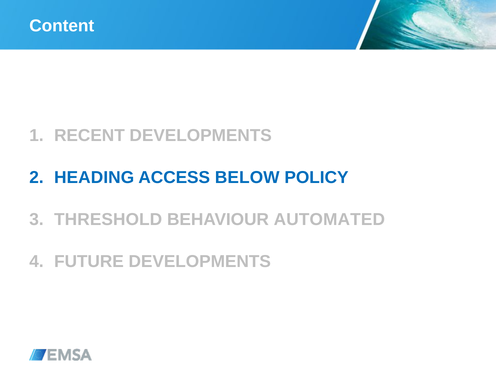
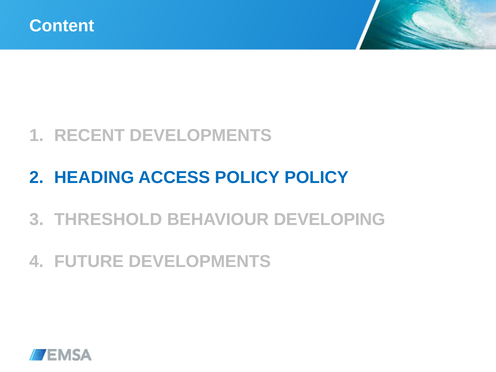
ACCESS BELOW: BELOW -> POLICY (247, 178)
AUTOMATED: AUTOMATED -> DEVELOPING (329, 220)
